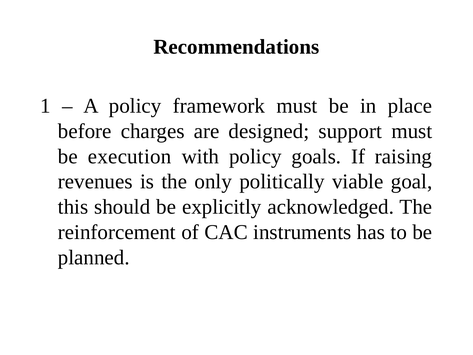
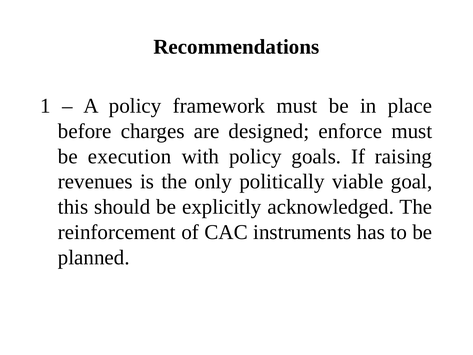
support: support -> enforce (350, 131)
